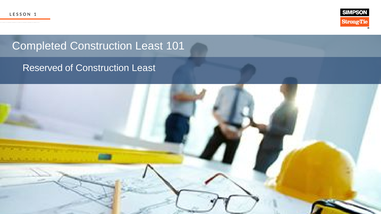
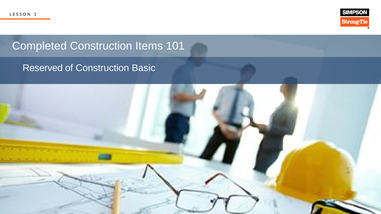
Least: Least -> Items (149, 46)
of Construction Least: Least -> Basic (144, 68)
